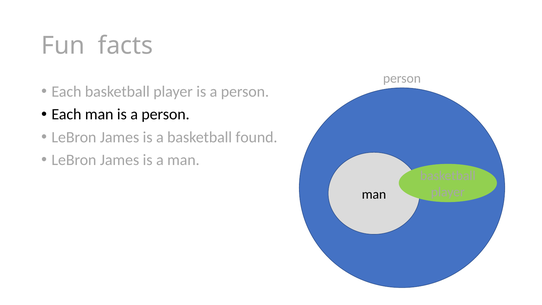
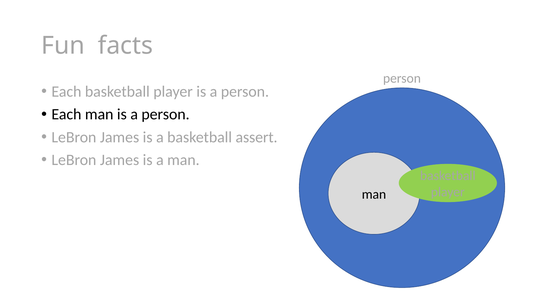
found: found -> assert (257, 137)
